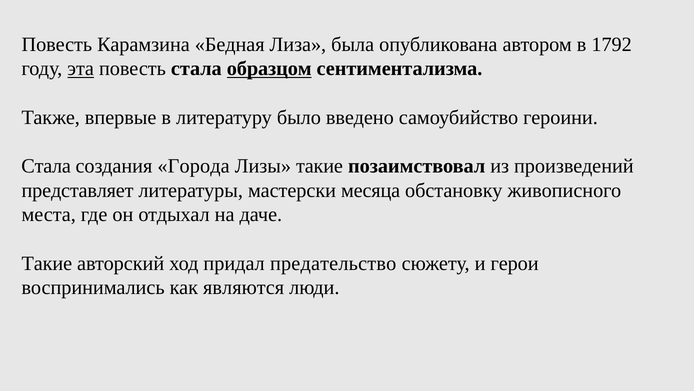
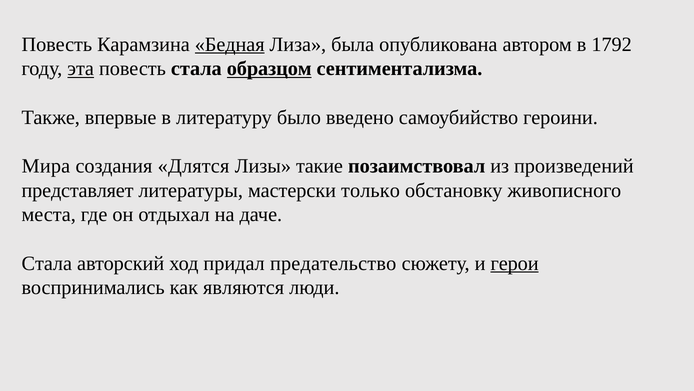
Бедная underline: none -> present (230, 44)
Стала: Стала -> Мира (46, 166)
Города: Города -> Длятся (194, 166)
месяца: месяца -> только (370, 190)
Такие: Такие -> Стала (47, 263)
герои underline: none -> present (515, 263)
